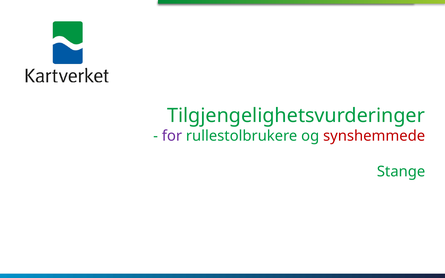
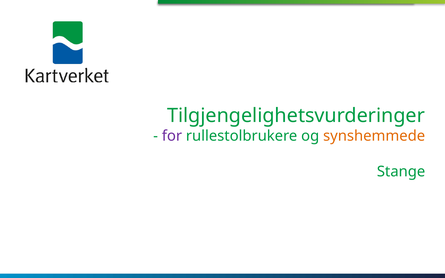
synshemmede colour: red -> orange (374, 136)
